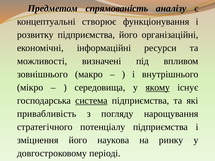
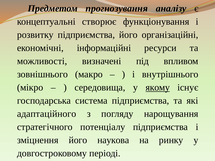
спрямованість: спрямованість -> прогнозування (117, 8)
система underline: present -> none (91, 101)
привабливість: привабливість -> адаптаційного (47, 114)
